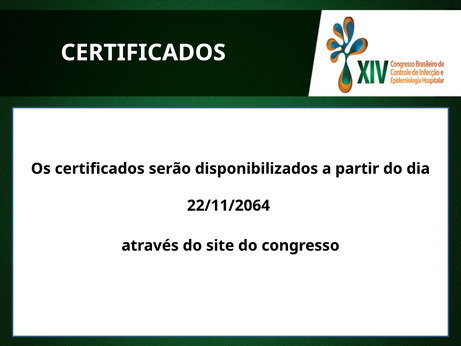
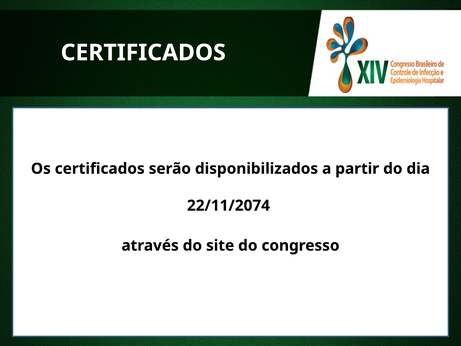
22/11/2064: 22/11/2064 -> 22/11/2074 (228, 205)
